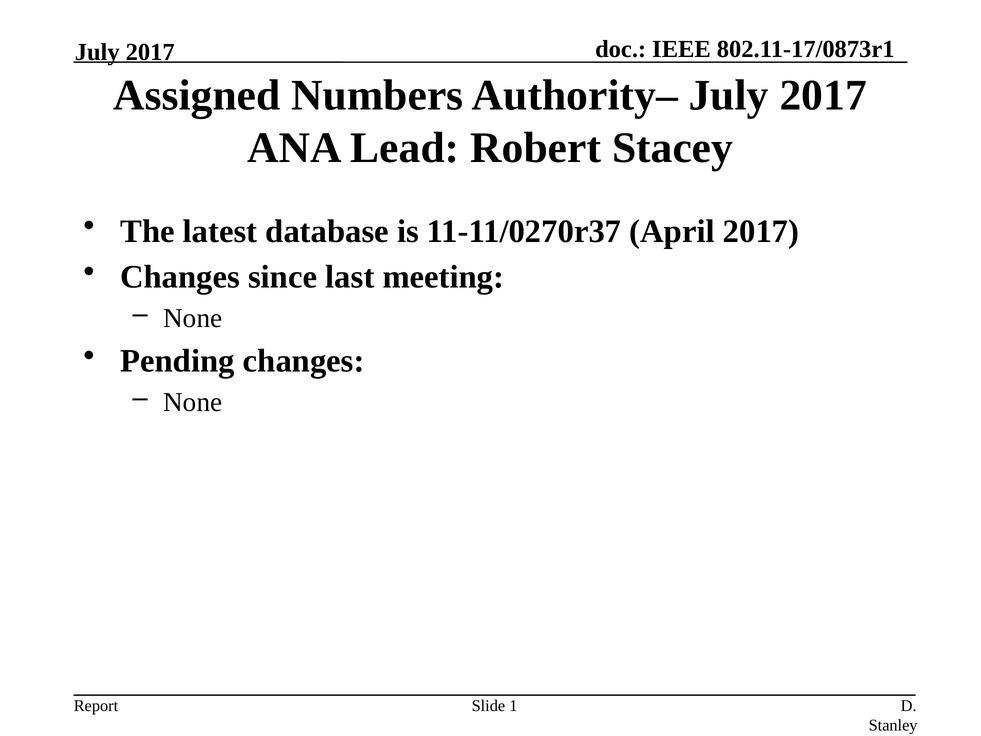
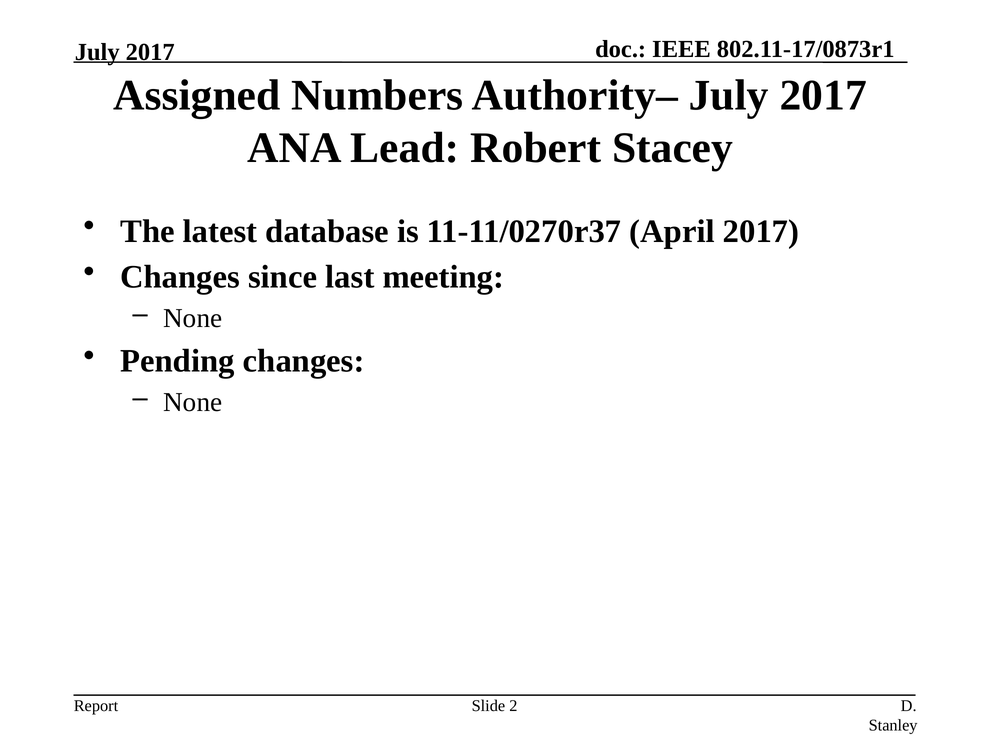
1: 1 -> 2 (513, 706)
